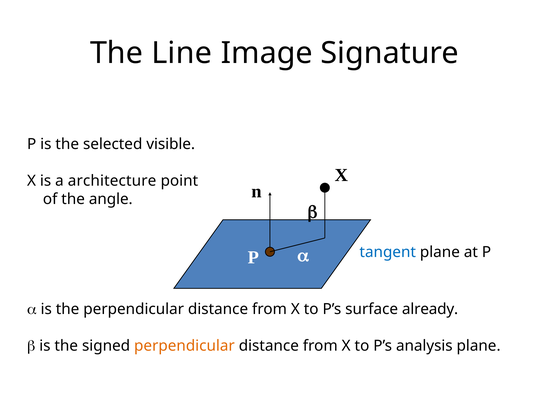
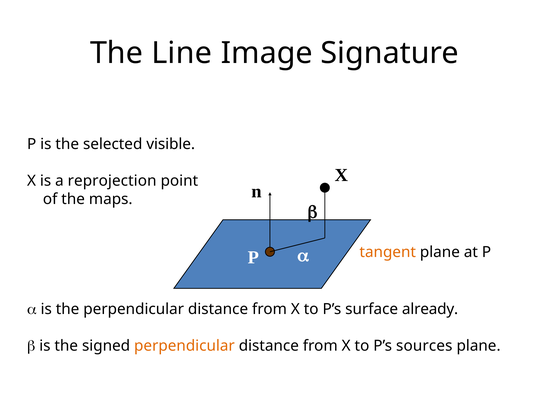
architecture: architecture -> reprojection (112, 181)
angle: angle -> maps (111, 199)
tangent colour: blue -> orange (388, 252)
analysis: analysis -> sources (424, 346)
